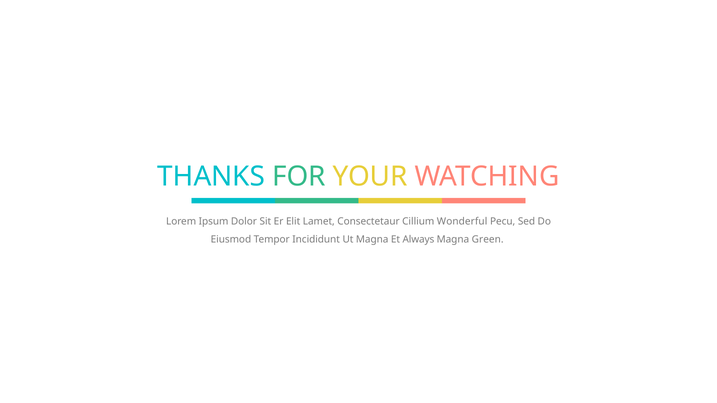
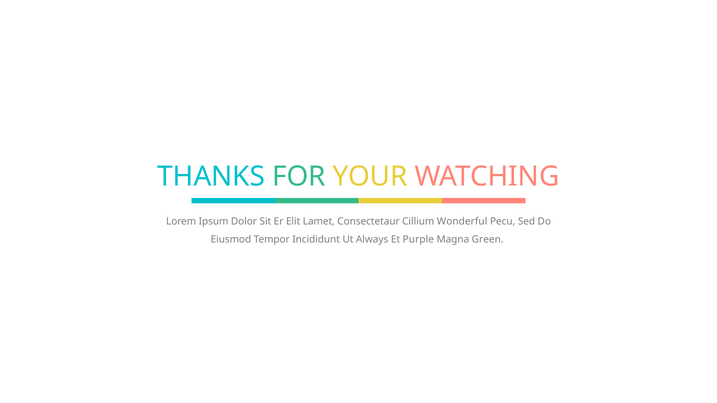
Ut Magna: Magna -> Always (372, 240)
Always: Always -> Purple (418, 240)
